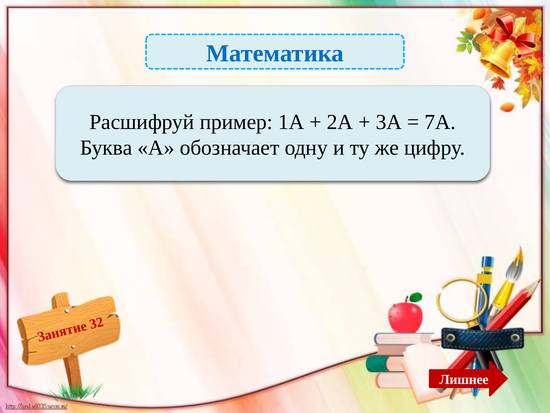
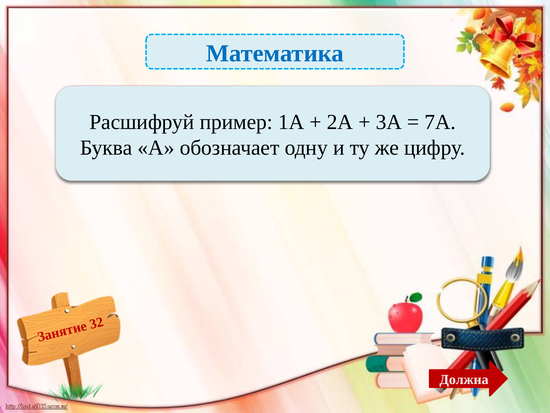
Лишнее: Лишнее -> Должна (464, 379)
